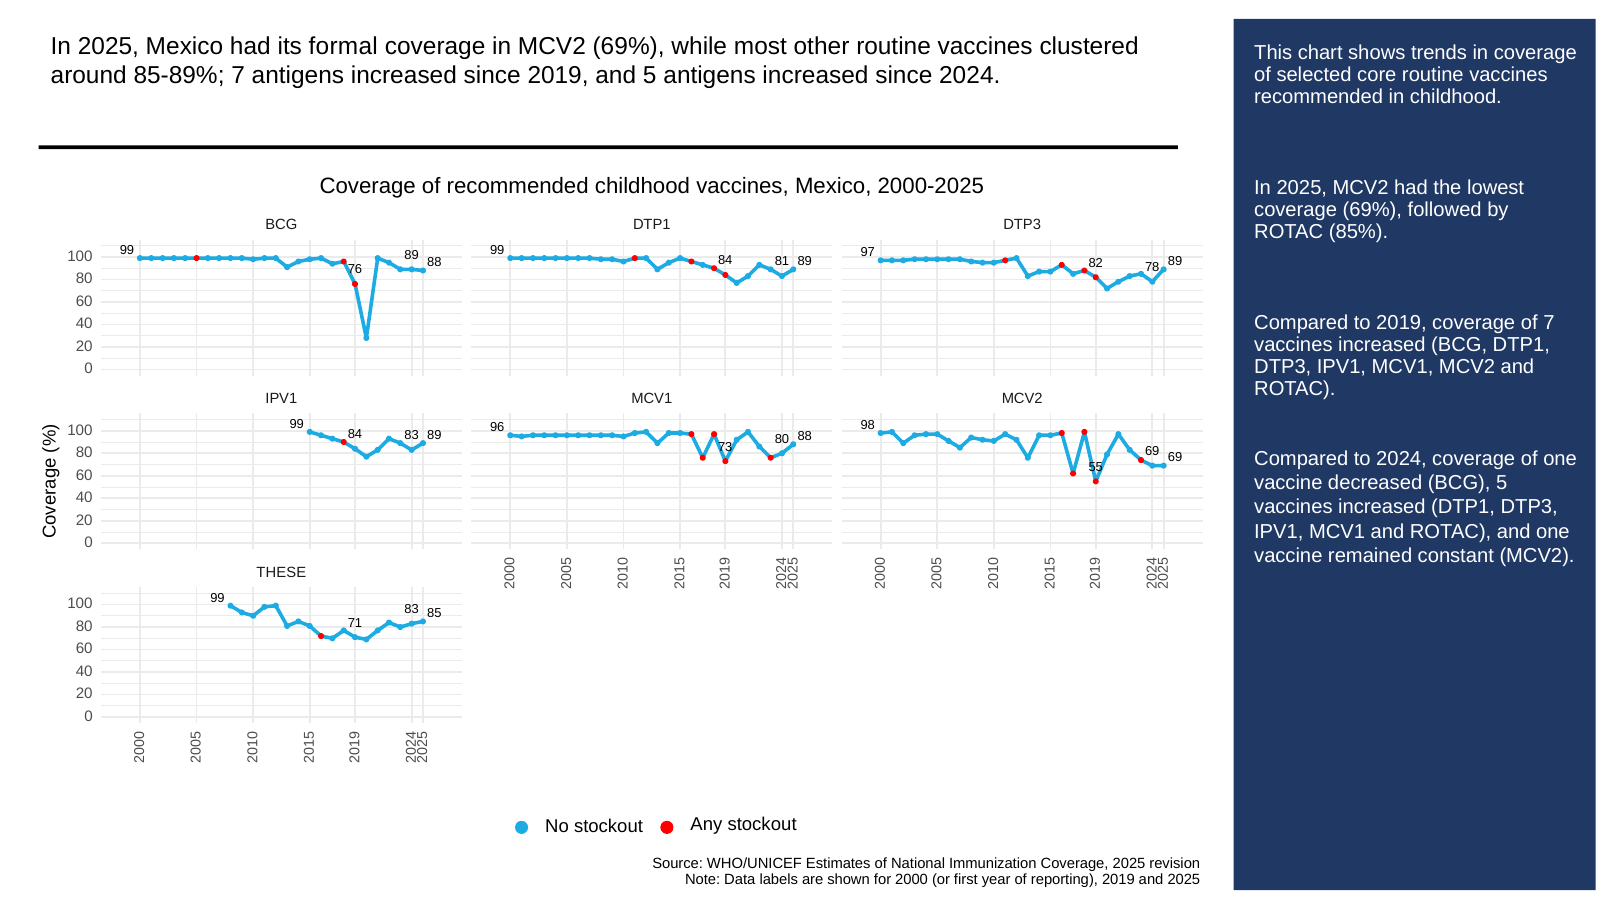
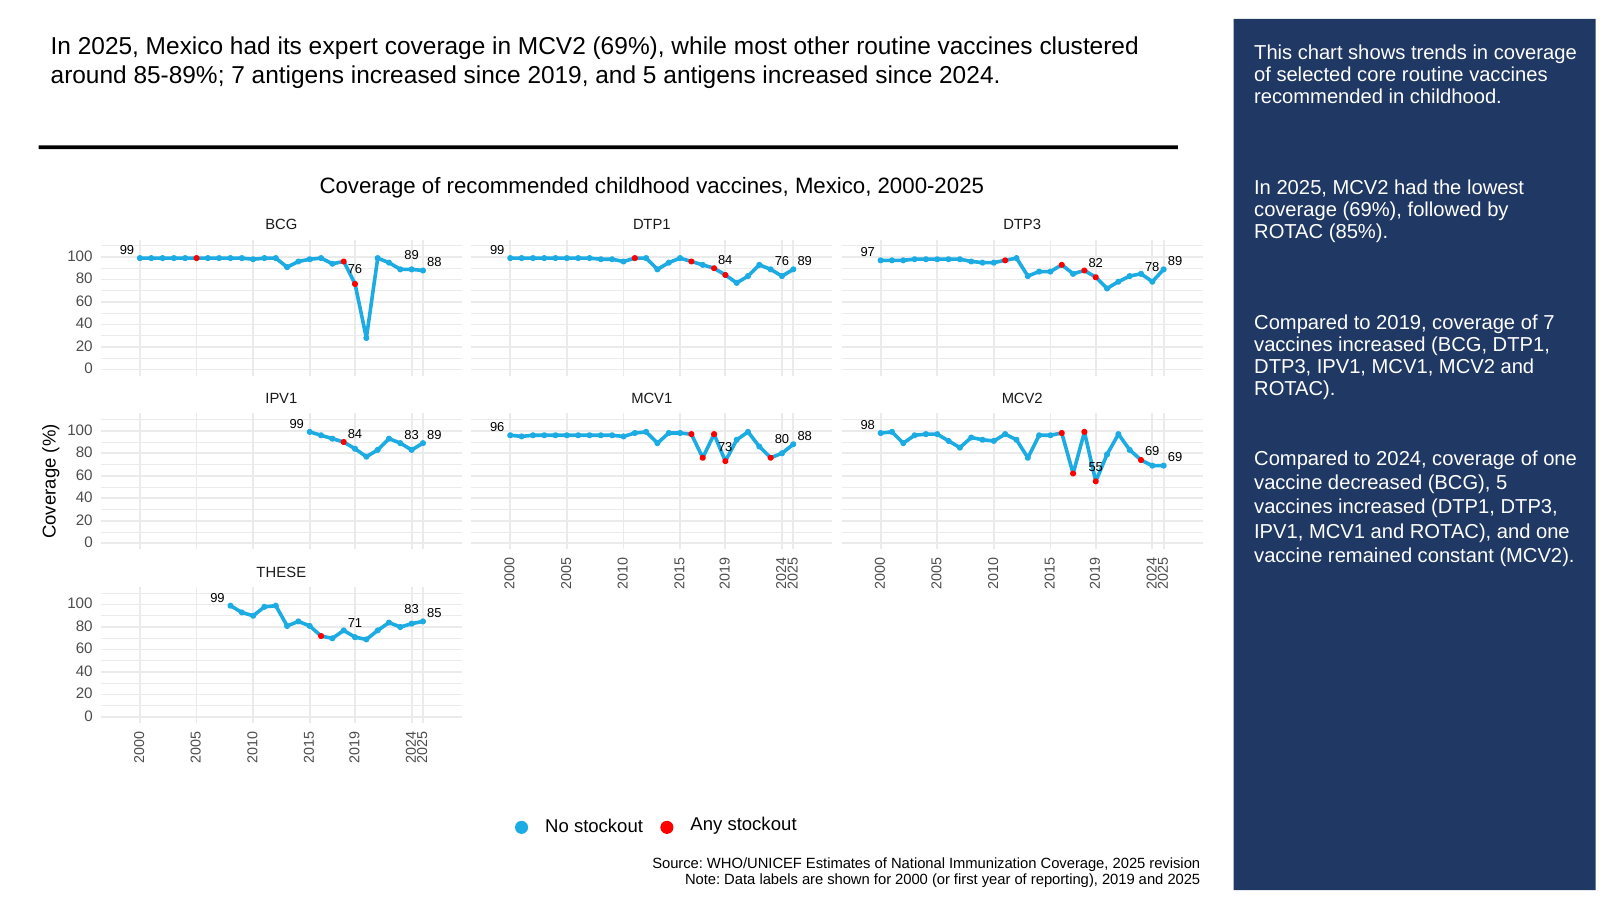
formal: formal -> expert (343, 47)
84 81: 81 -> 76 (782, 262)
